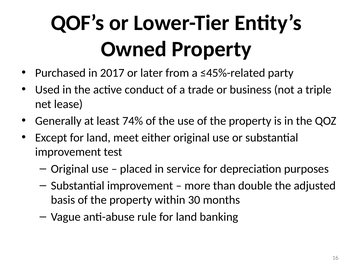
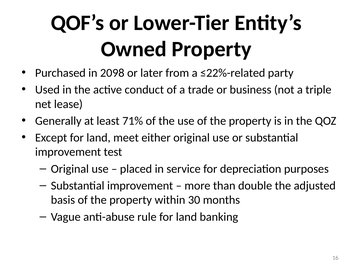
2017: 2017 -> 2098 (112, 73)
≤45%-related: ≤45%-related -> ≤22%-related (233, 73)
74%: 74% -> 71% (133, 121)
